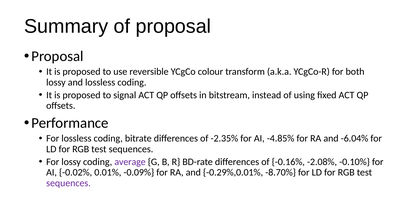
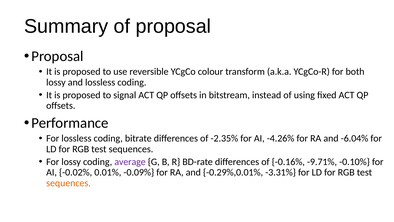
-4.85%: -4.85% -> -4.26% (281, 138)
-2.08%: -2.08% -> -9.71% (322, 162)
-8.70%: -8.70% -> -3.31% (281, 172)
sequences colour: purple -> orange (68, 183)
